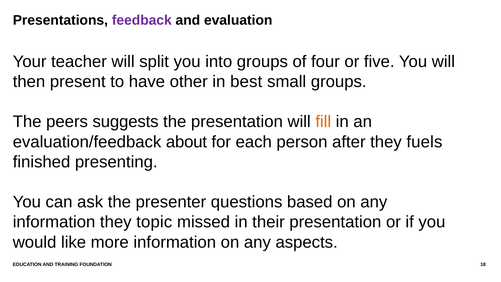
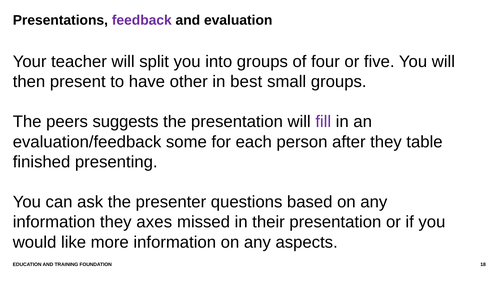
fill colour: orange -> purple (323, 122)
about: about -> some (186, 142)
fuels: fuels -> table (424, 142)
topic: topic -> axes (154, 222)
